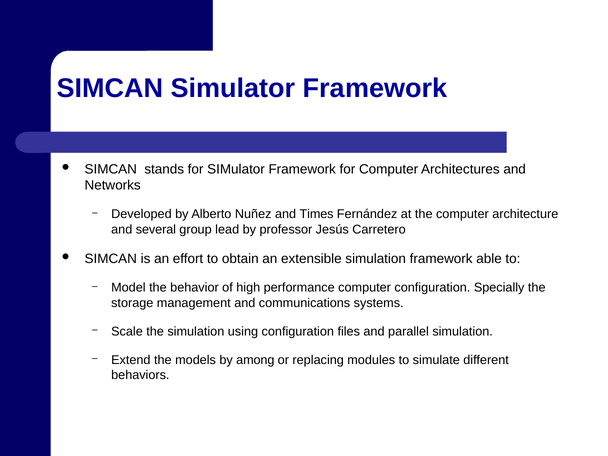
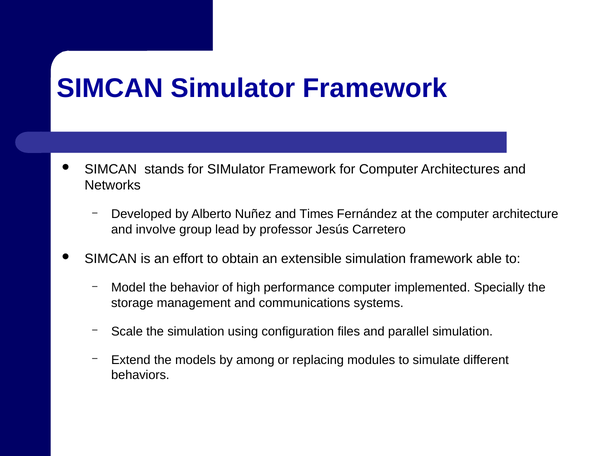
several: several -> involve (156, 230)
computer configuration: configuration -> implemented (432, 288)
